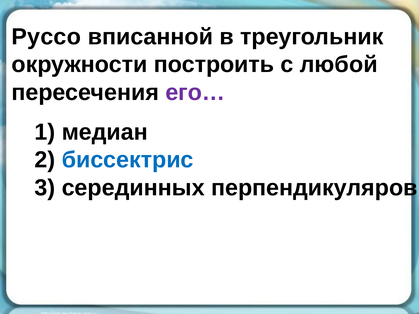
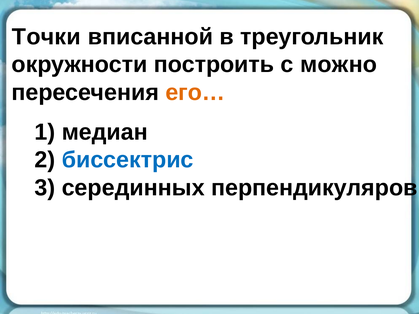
Руссо: Руссо -> Точки (46, 37)
любой: любой -> можно (339, 65)
его… colour: purple -> orange (195, 93)
